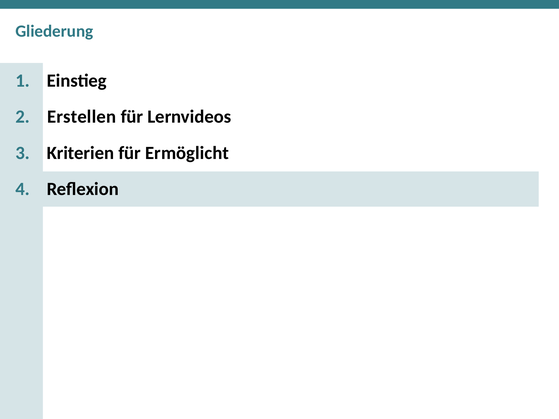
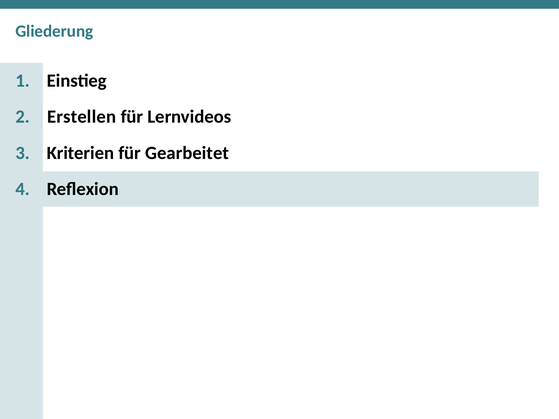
Ermöglicht: Ermöglicht -> Gearbeitet (187, 153)
